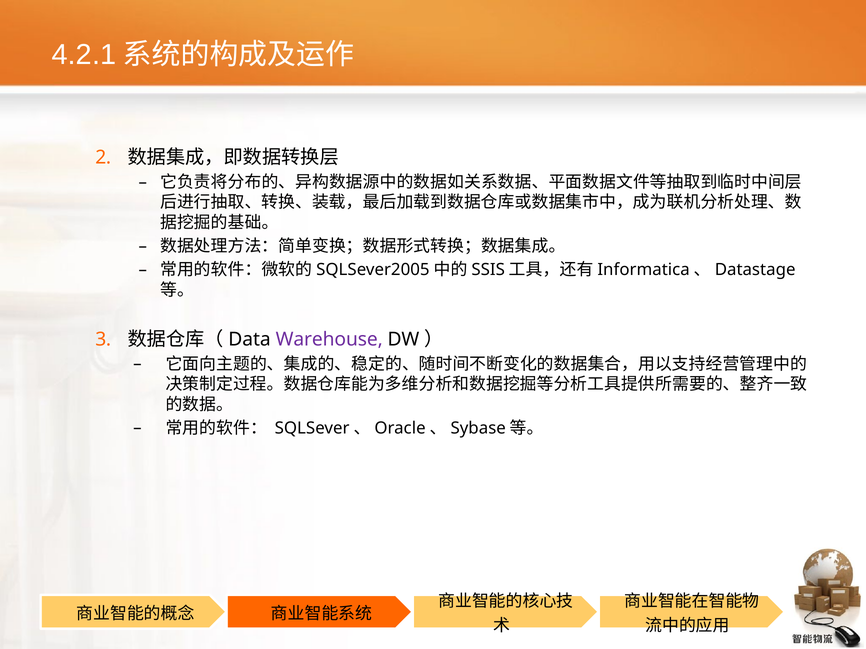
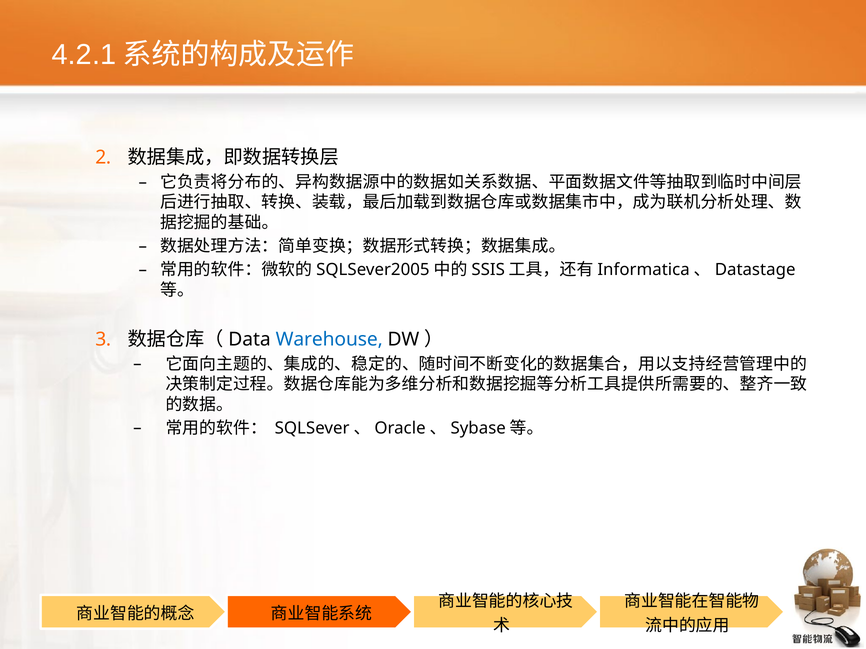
Warehouse colour: purple -> blue (329, 339)
